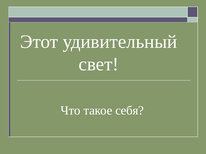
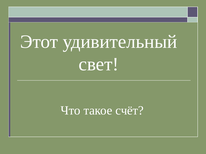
себя: себя -> счёт (130, 111)
